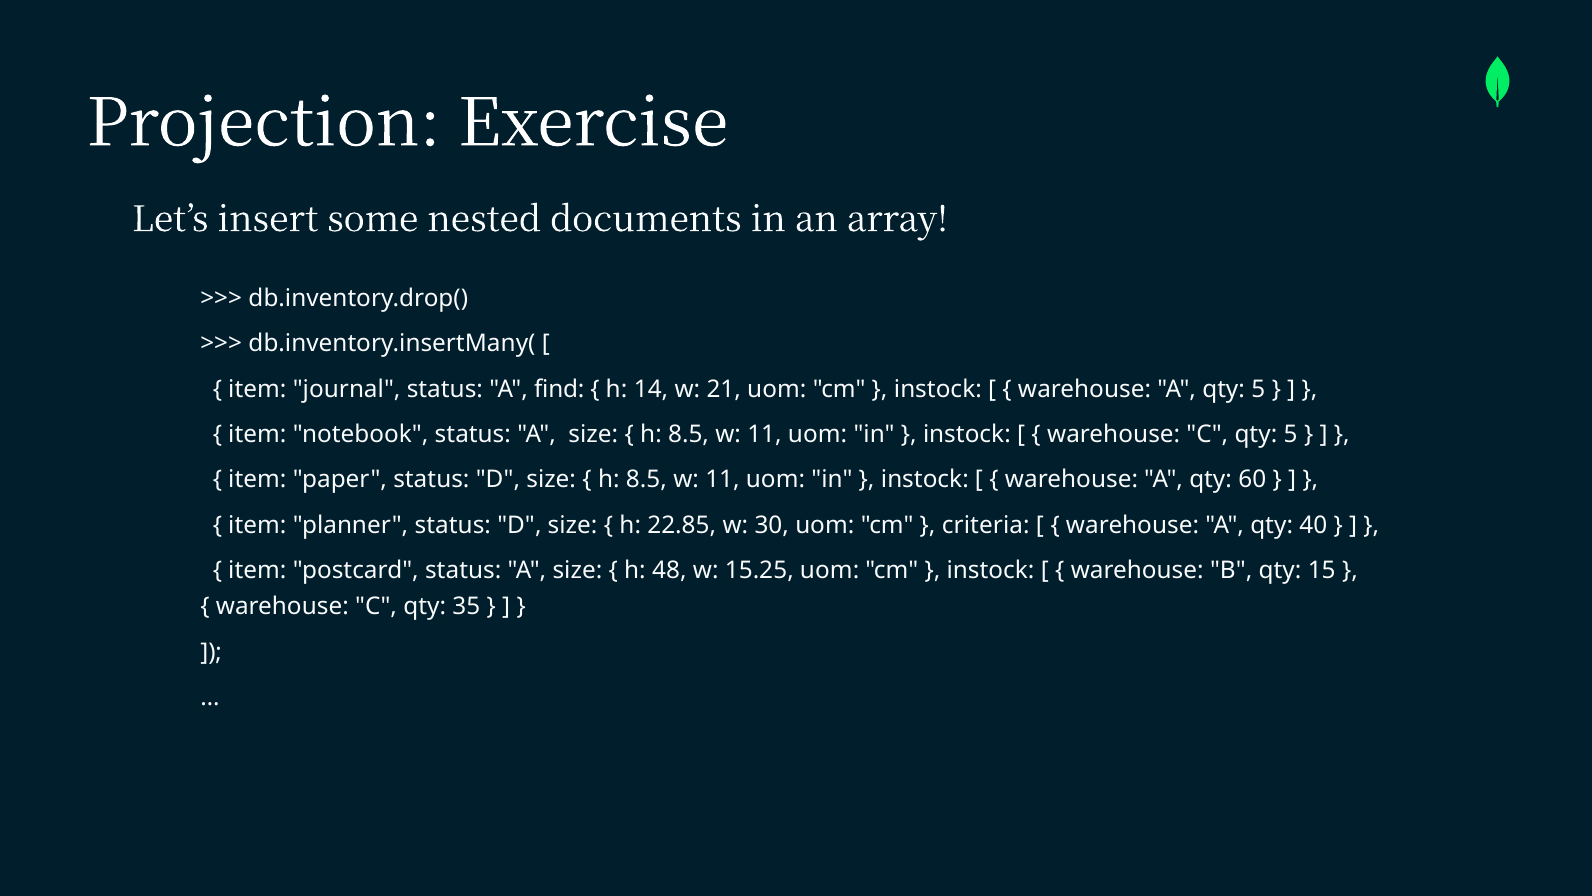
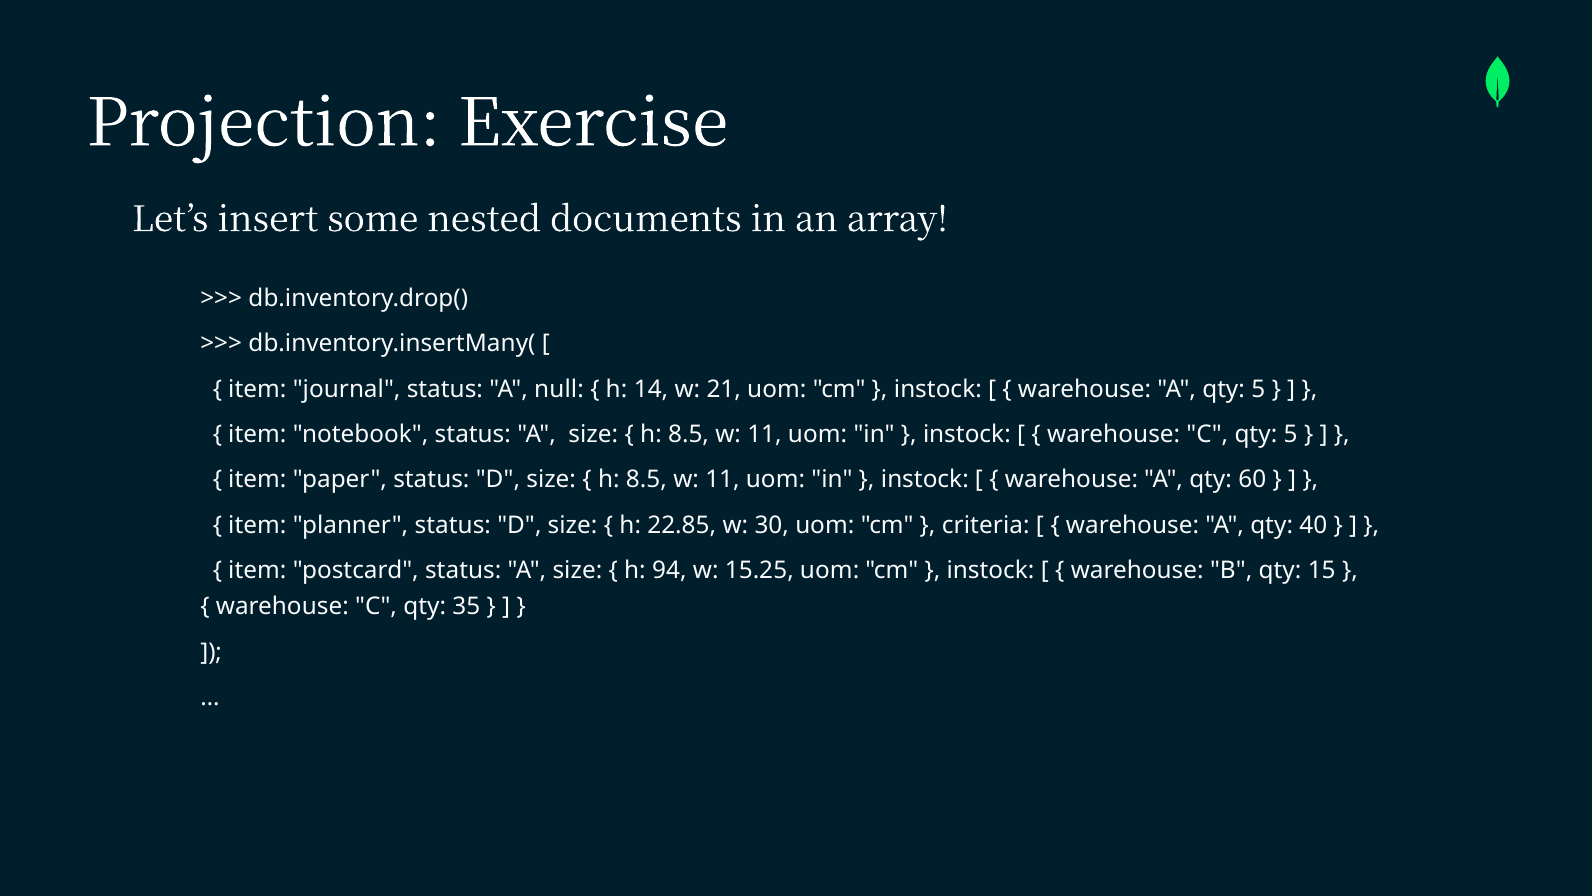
find: find -> null (559, 389)
48: 48 -> 94 (669, 570)
